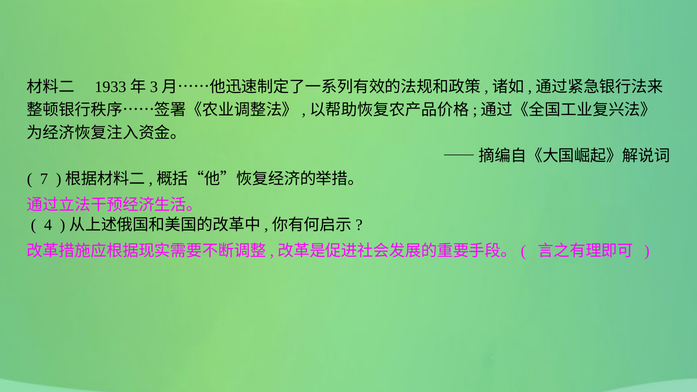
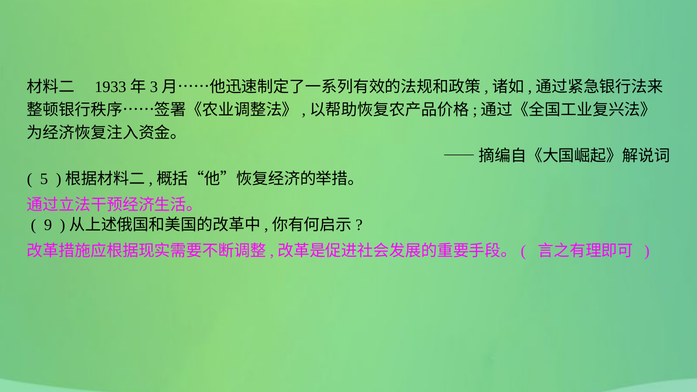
7: 7 -> 5 (44, 179)
4: 4 -> 9 (48, 225)
